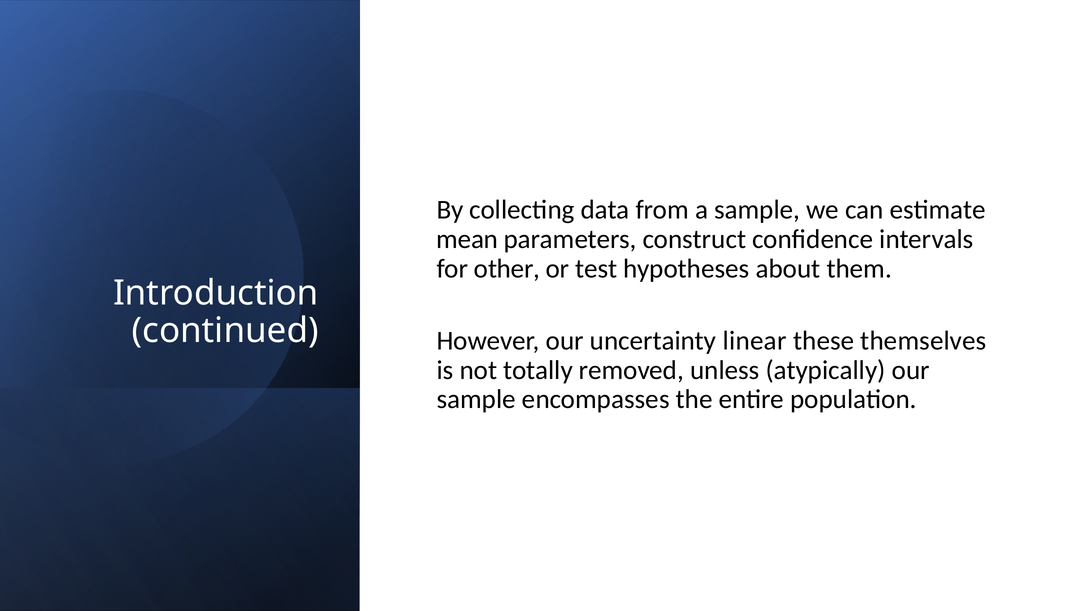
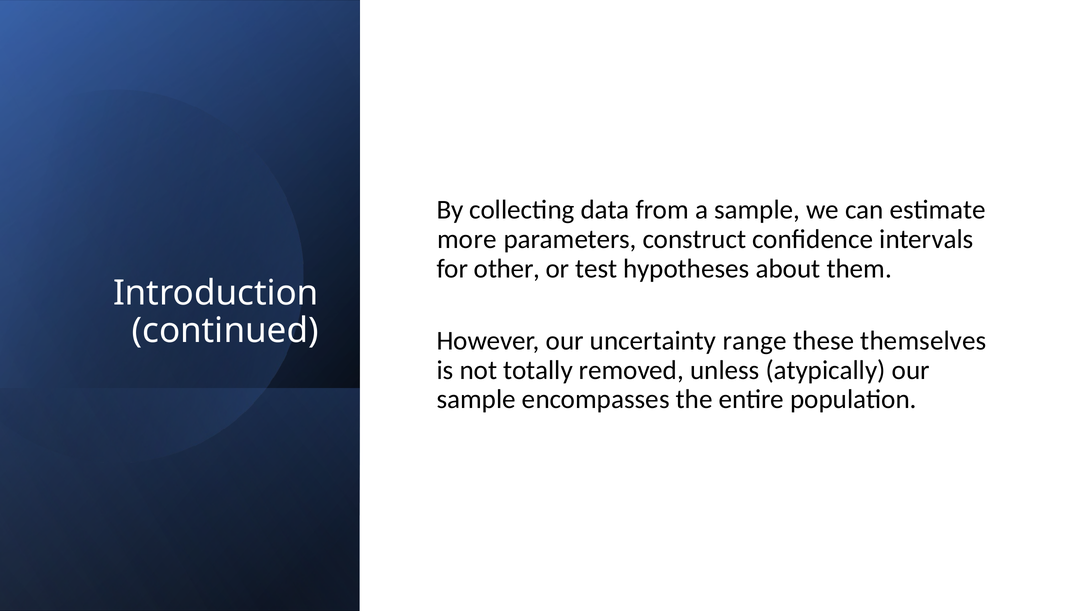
mean: mean -> more (467, 239)
linear: linear -> range (755, 341)
